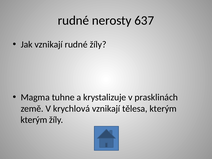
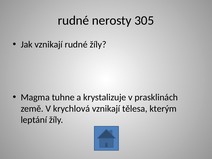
637: 637 -> 305 (144, 21)
kterým: kterým -> leptání (34, 120)
